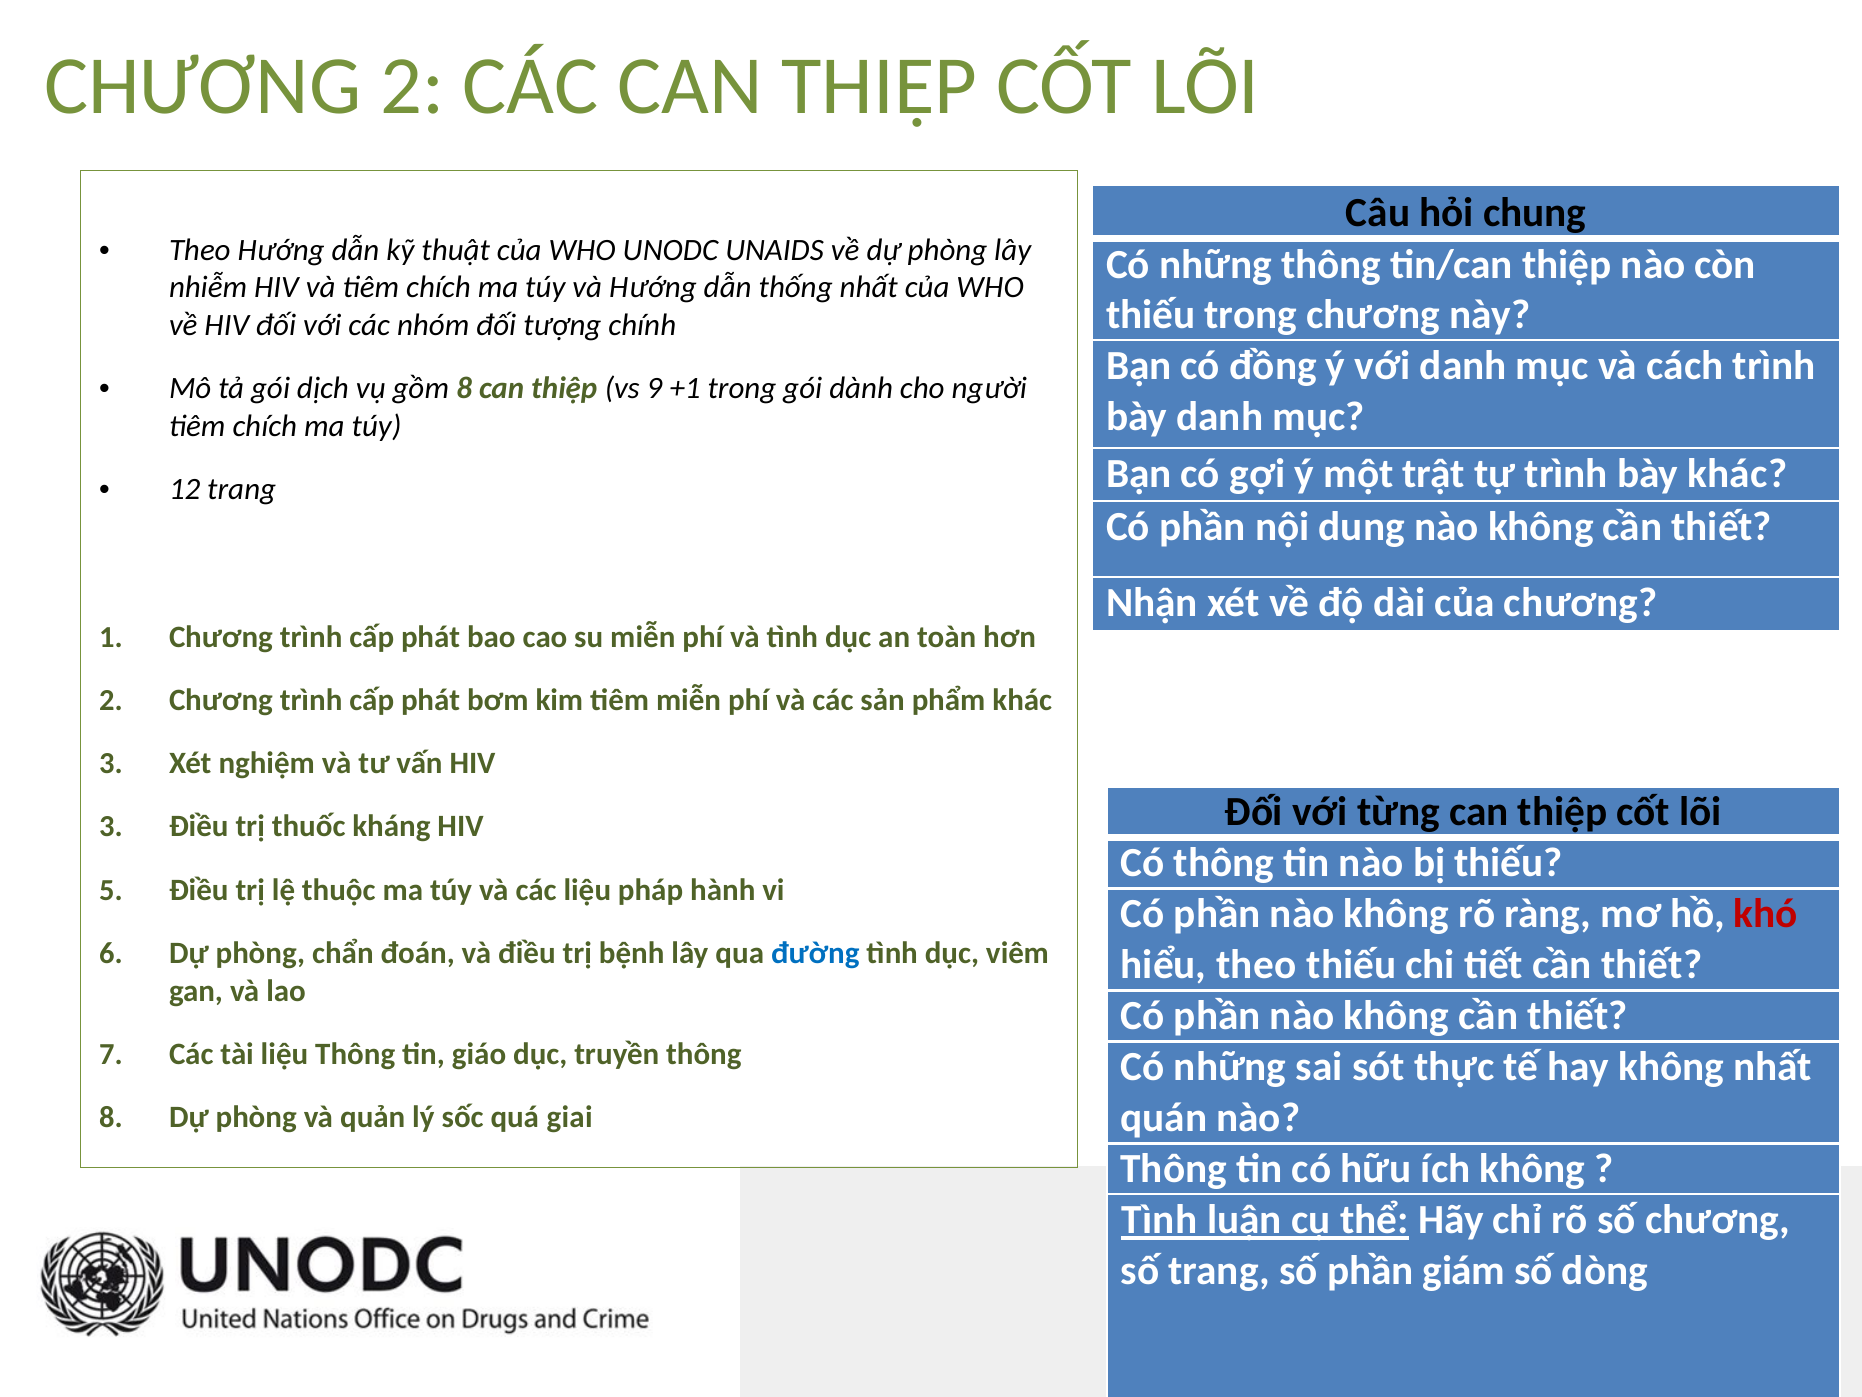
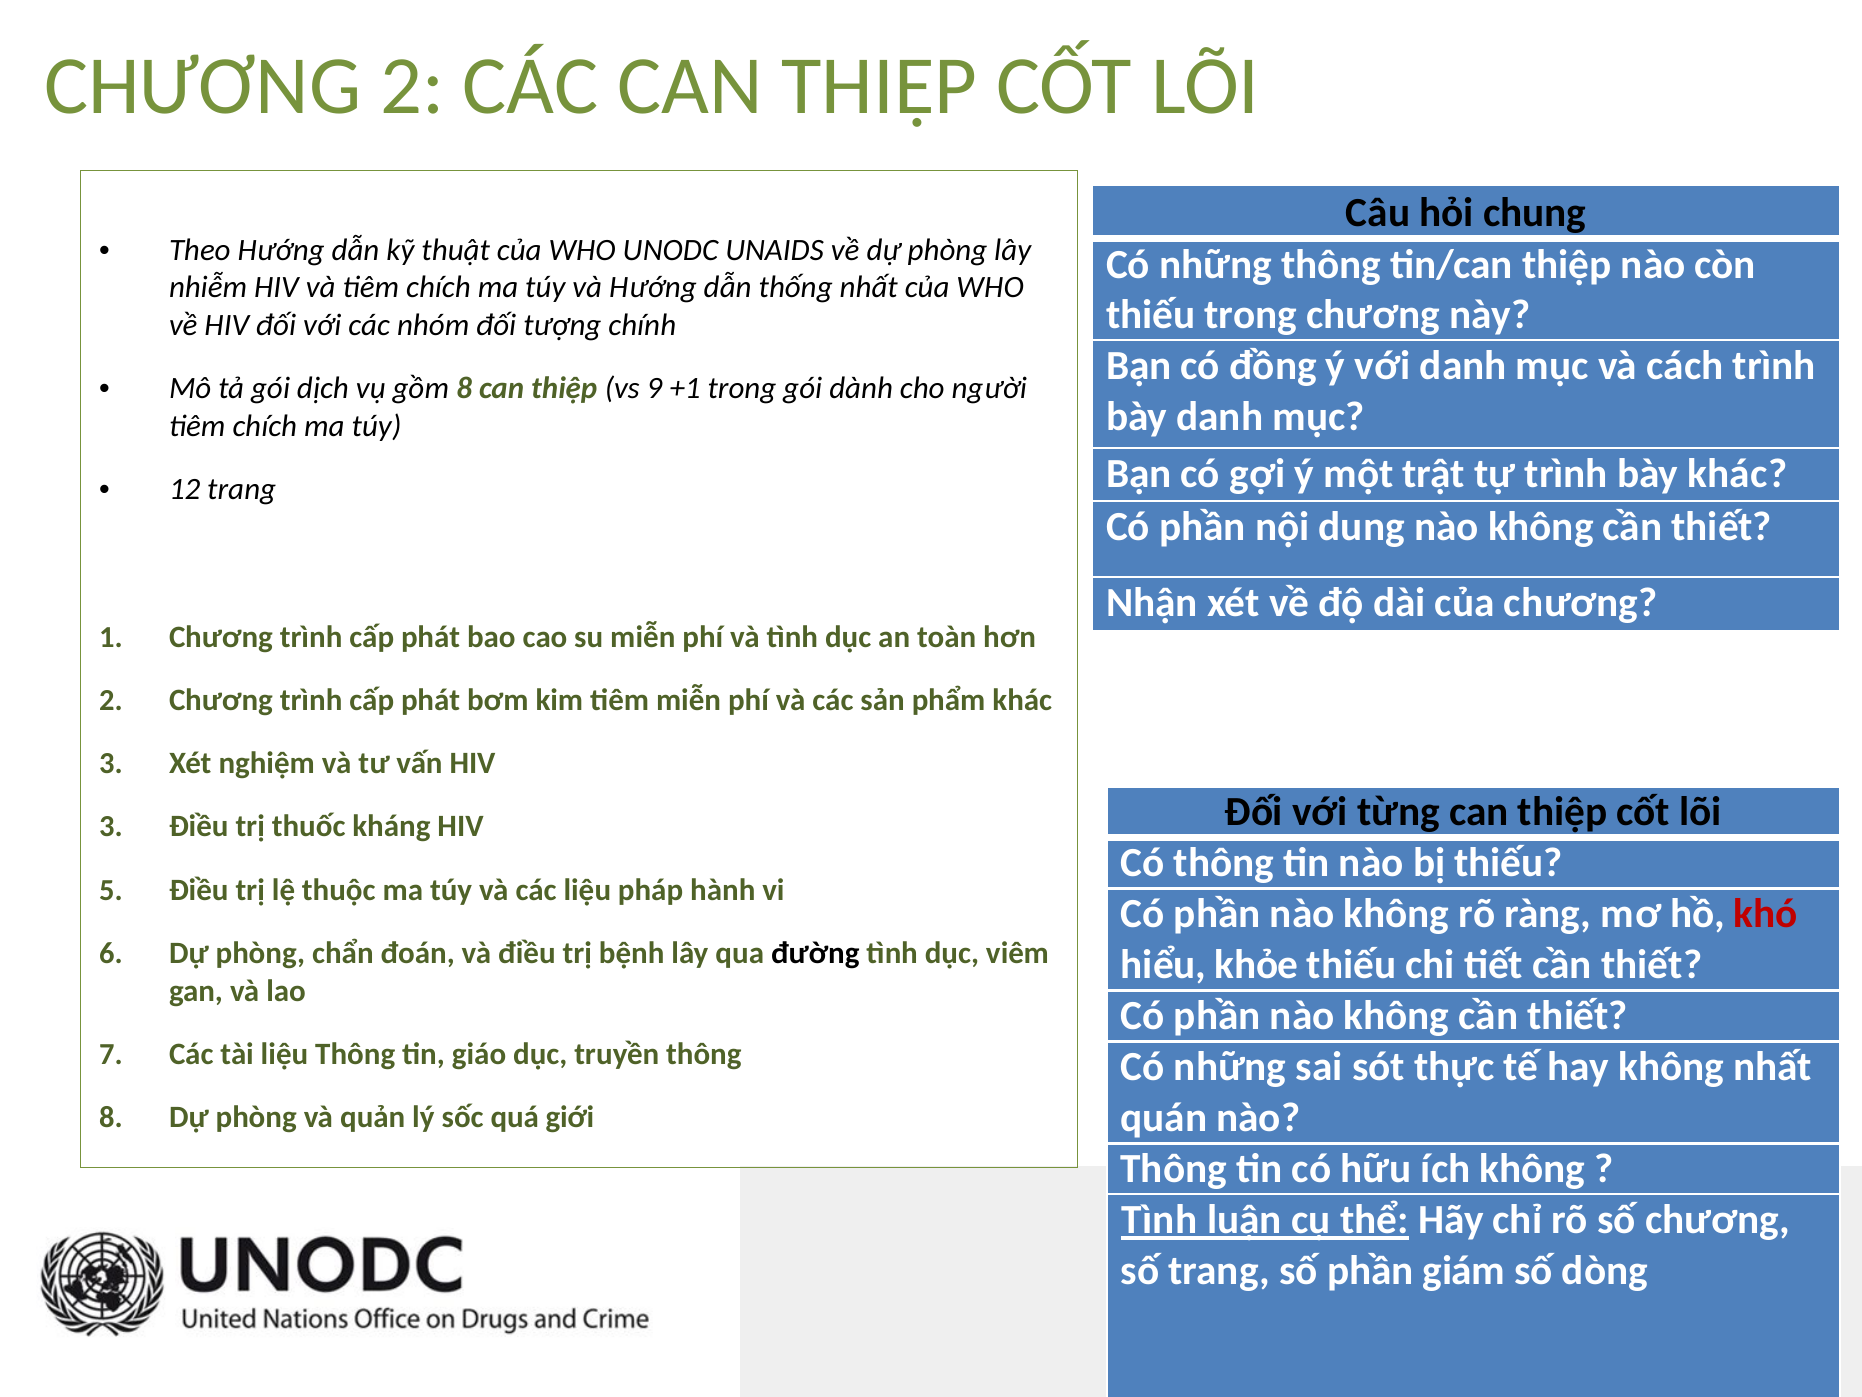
đường colour: blue -> black (815, 953)
hiểu theo: theo -> khỏe (1257, 964)
giai: giai -> giới (570, 1117)
